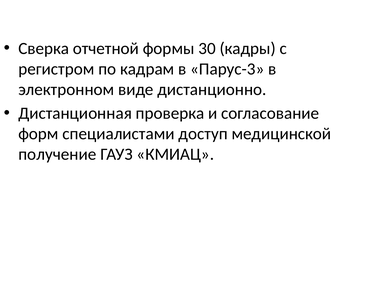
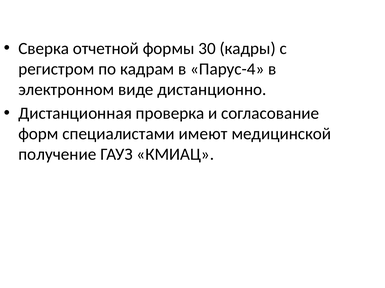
Парус-3: Парус-3 -> Парус-4 (227, 69)
доступ: доступ -> имеют (203, 134)
